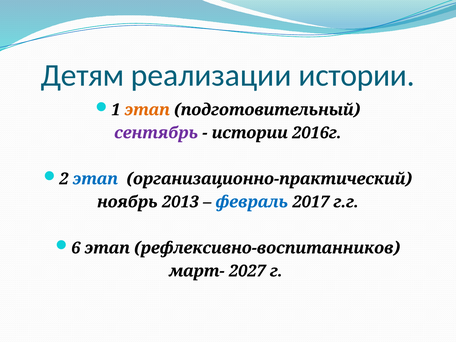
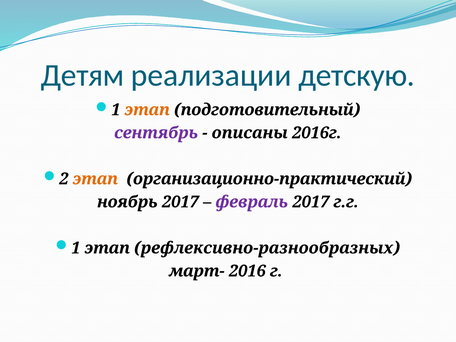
реализации истории: истории -> детскую (357, 75)
истории: истории -> описаны (250, 133)
этап colour: blue -> orange (95, 179)
ноябрь 2013: 2013 -> 2017 (180, 202)
февраль colour: blue -> purple (252, 202)
6: 6 -> 1 (76, 248)
рефлексивно-воспитанников: рефлексивно-воспитанников -> рефлексивно-разнообразных (267, 248)
2027: 2027 -> 2016 (247, 271)
